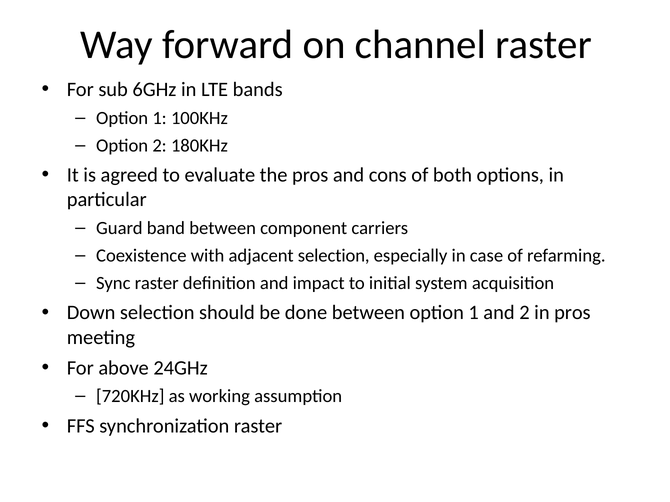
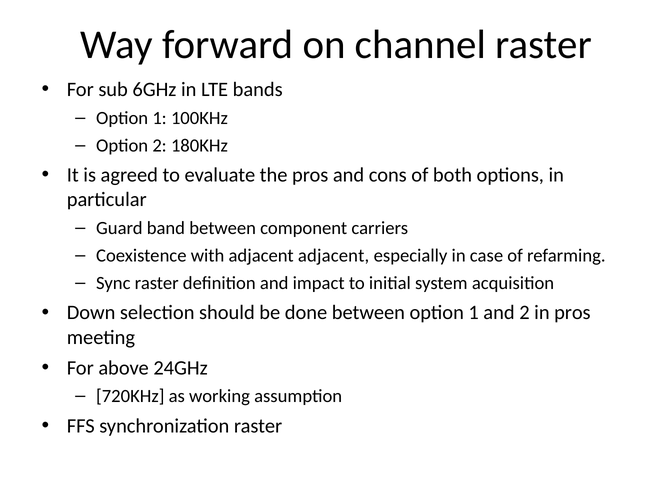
adjacent selection: selection -> adjacent (334, 256)
